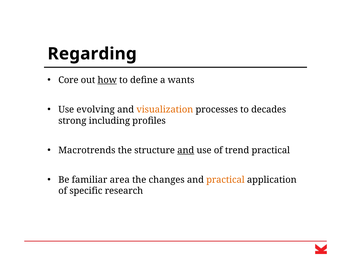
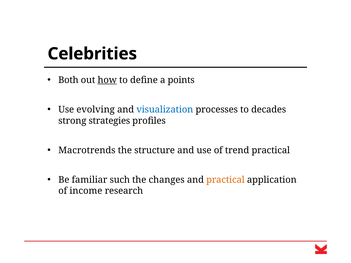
Regarding: Regarding -> Celebrities (92, 54)
Core: Core -> Both (68, 80)
wants: wants -> points (181, 80)
visualization colour: orange -> blue (165, 110)
including: including -> strategies (109, 121)
and underline: present -> none (186, 150)
area: area -> such (120, 180)
specific: specific -> income (86, 191)
